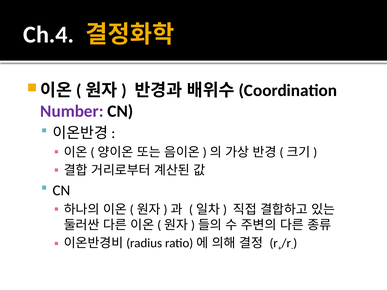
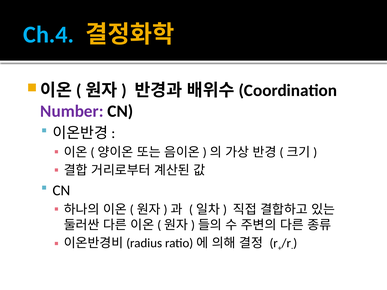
Ch.4 colour: white -> light blue (49, 35)
